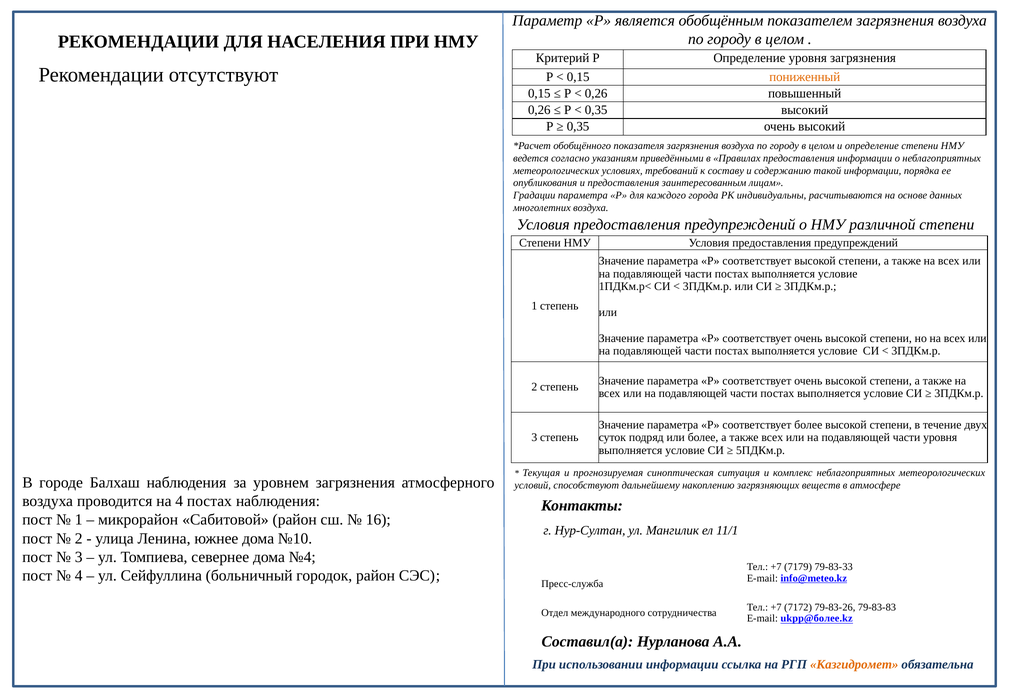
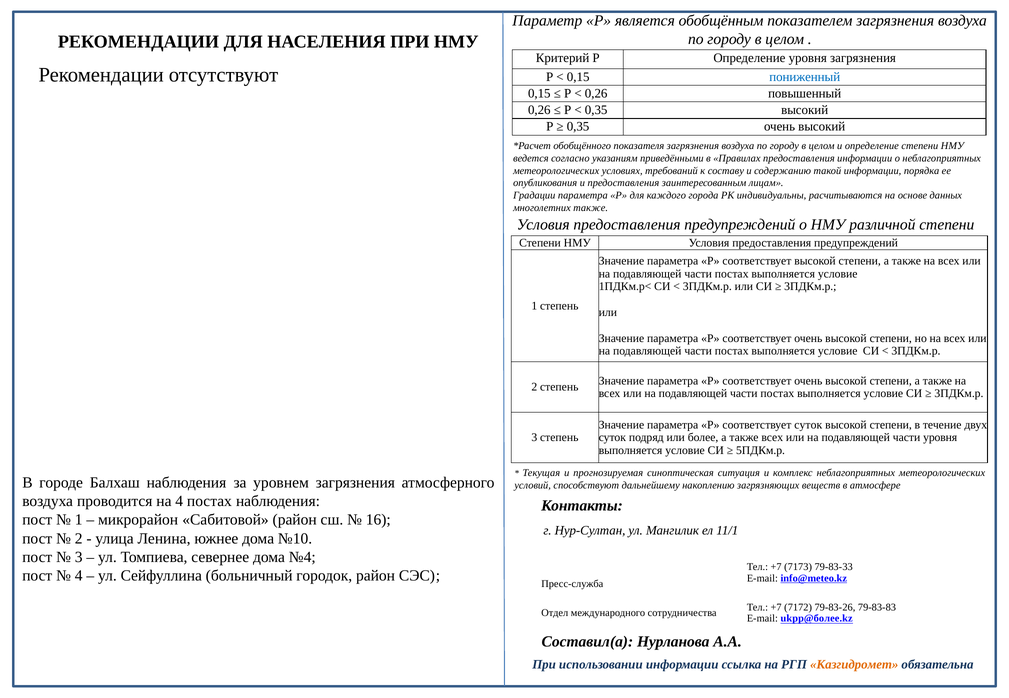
пониженный colour: orange -> blue (805, 77)
многолетних воздуха: воздуха -> также (591, 208)
соответствует более: более -> суток (808, 425)
7179: 7179 -> 7173 (798, 567)
